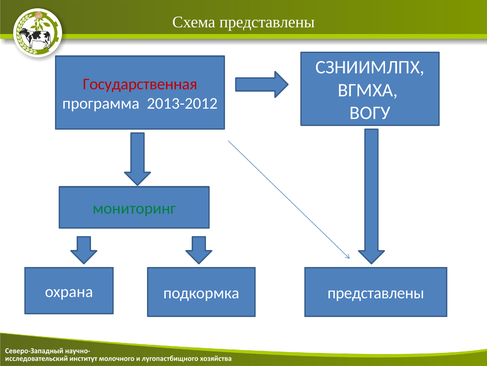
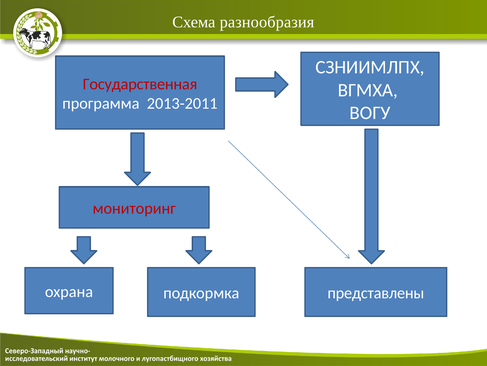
Схема представлены: представлены -> разнообразия (267, 22)
2013-2012: 2013-2012 -> 2013-2011 (182, 103)
мониторинг colour: green -> red (134, 208)
